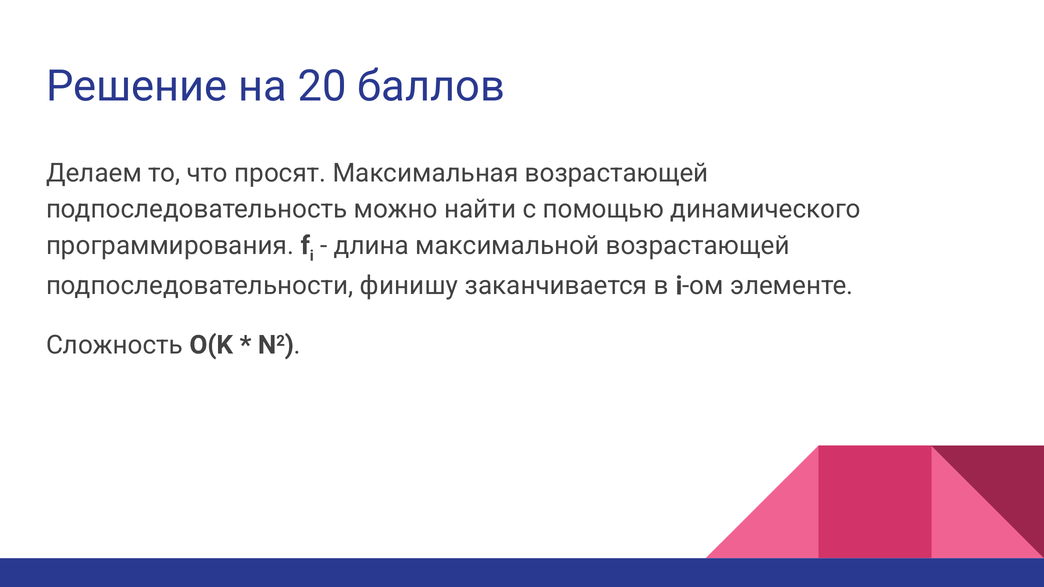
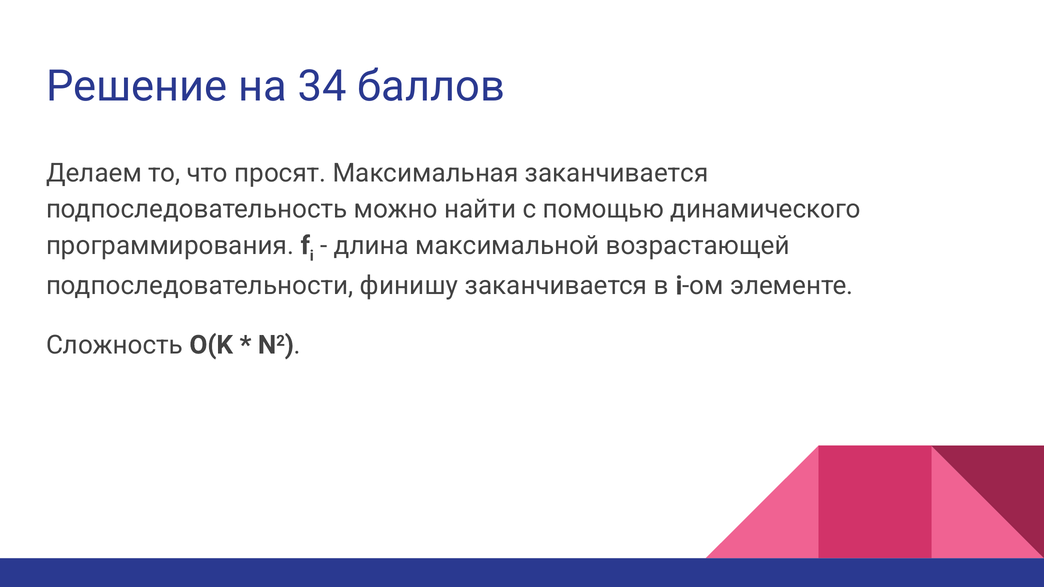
20: 20 -> 34 (322, 86)
Максимальная возрастающей: возрастающей -> заканчивается (617, 173)
